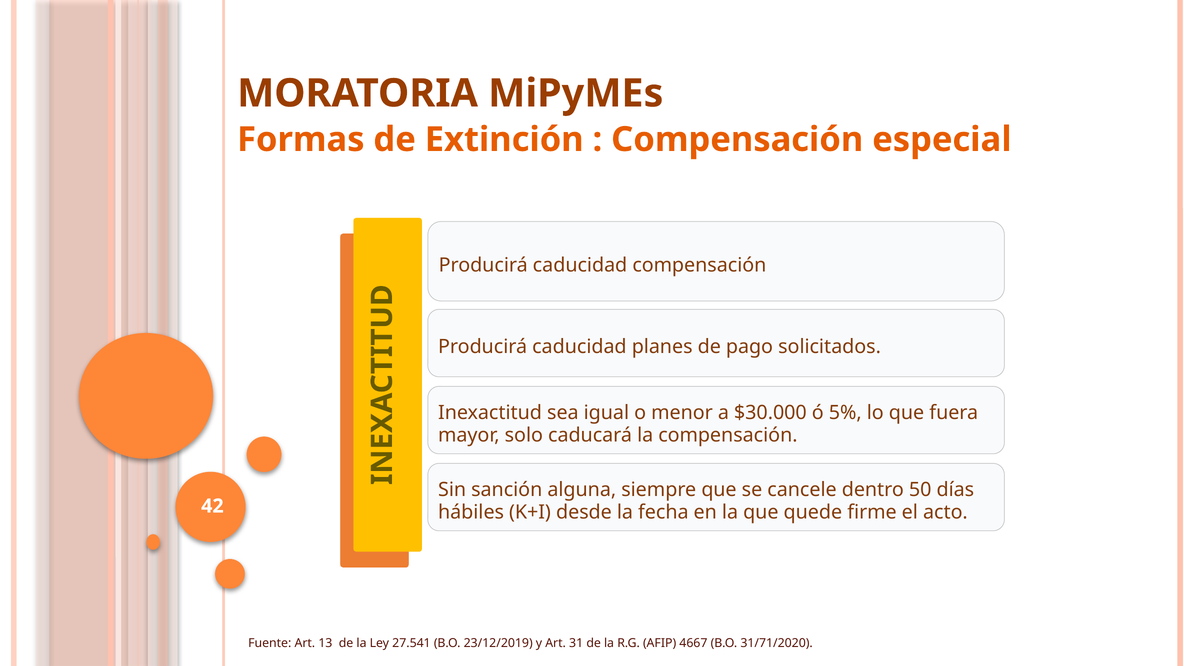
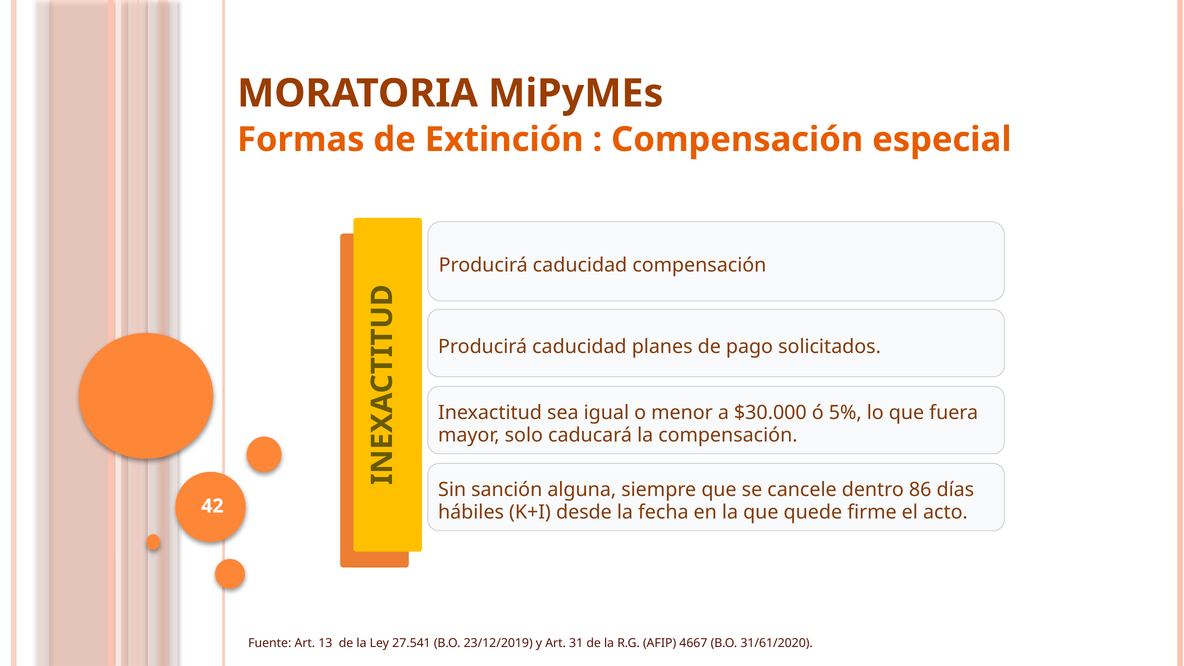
50: 50 -> 86 (920, 490)
31/71/2020: 31/71/2020 -> 31/61/2020 (777, 643)
